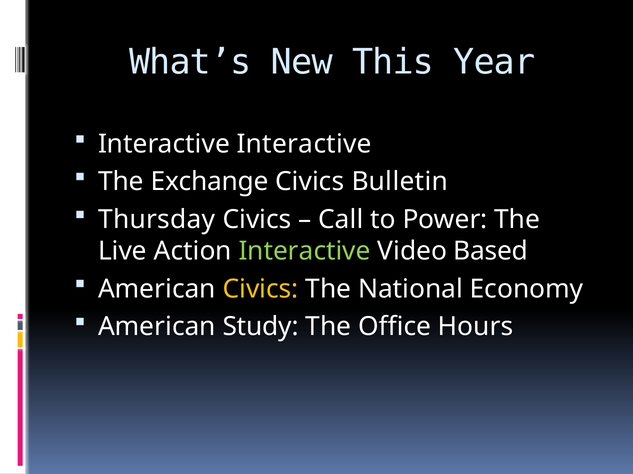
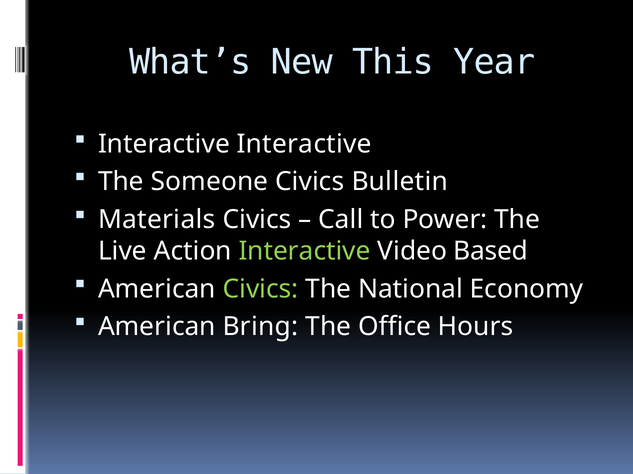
Exchange: Exchange -> Someone (209, 182)
Thursday: Thursday -> Materials (157, 220)
Civics colour: yellow -> light green (261, 289)
Study: Study -> Bring (260, 327)
